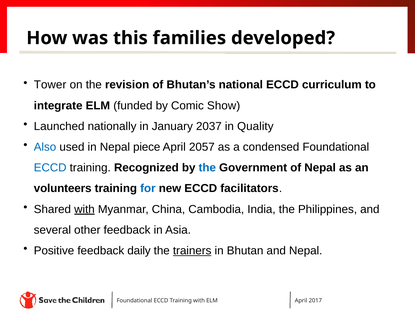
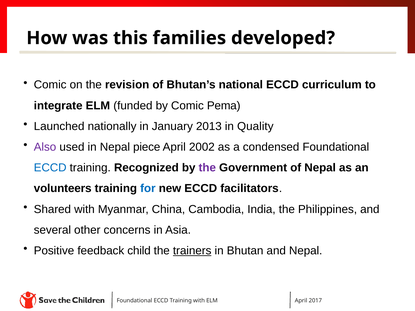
Tower: Tower -> Comic (50, 85)
Show: Show -> Pema (224, 106)
2037: 2037 -> 2013 (209, 126)
Also colour: blue -> purple (45, 147)
2057: 2057 -> 2002 (202, 147)
the colour: blue -> purple (207, 168)
with underline: present -> none (84, 209)
other feedback: feedback -> concerns (127, 230)
daily: daily -> child (139, 251)
